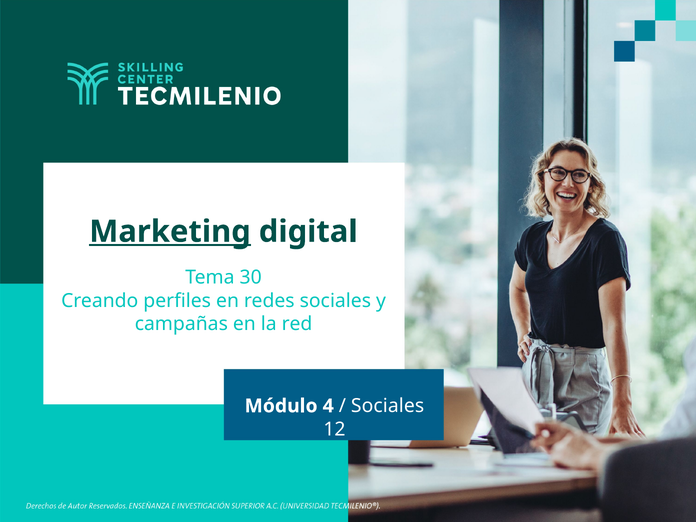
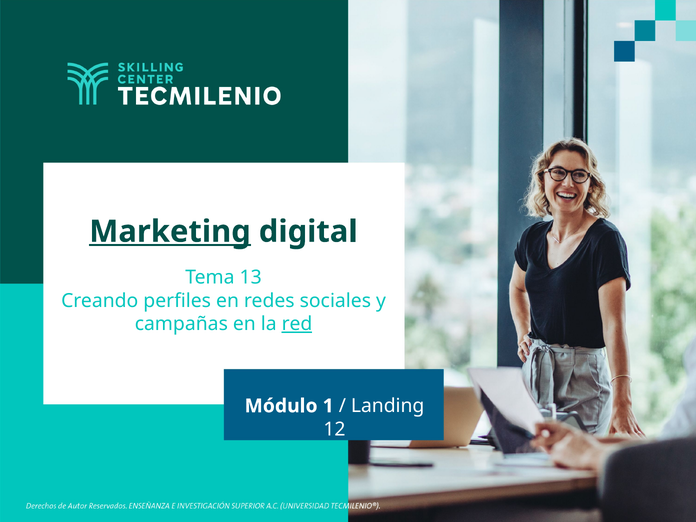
30: 30 -> 13 (251, 277)
red underline: none -> present (297, 324)
4: 4 -> 1 (328, 406)
Sociales: Sociales -> Landing (388, 406)
